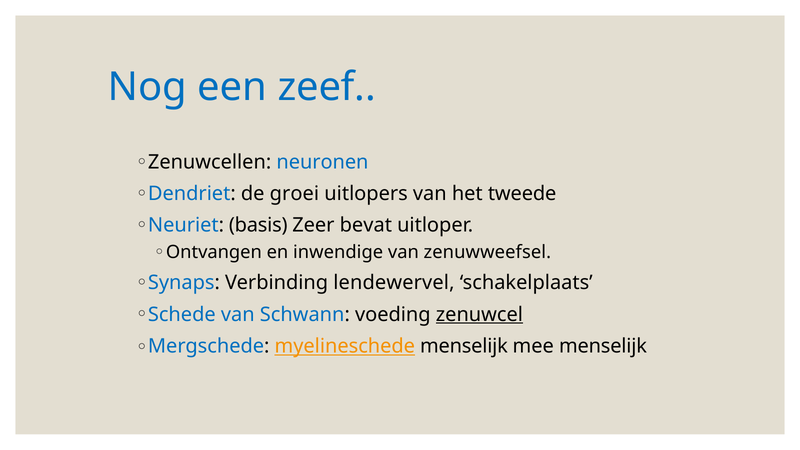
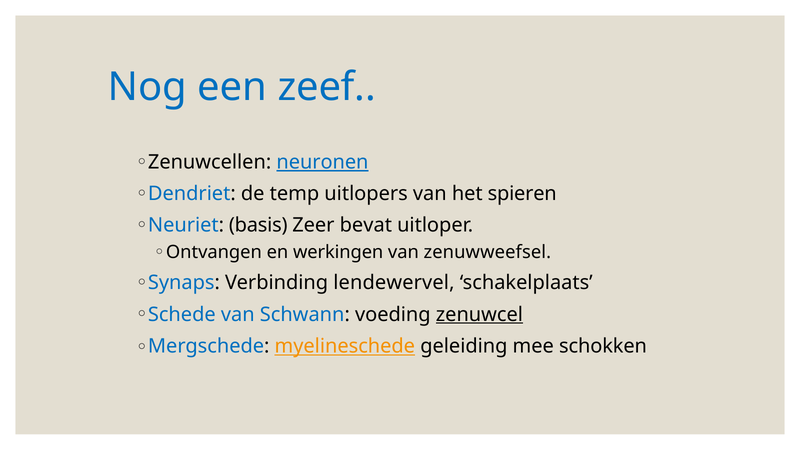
neuronen underline: none -> present (322, 162)
groei: groei -> temp (294, 194)
tweede: tweede -> spieren (522, 194)
inwendige: inwendige -> werkingen (338, 252)
myelineschede menselijk: menselijk -> geleiding (464, 346)
mee menselijk: menselijk -> schokken (603, 346)
